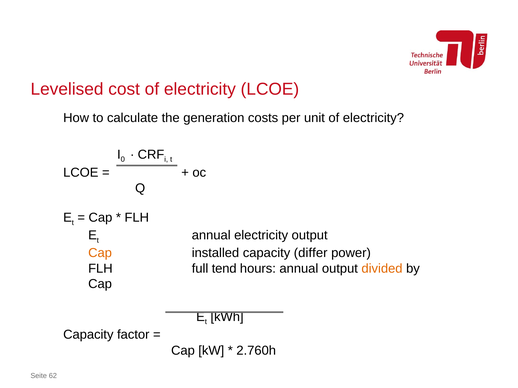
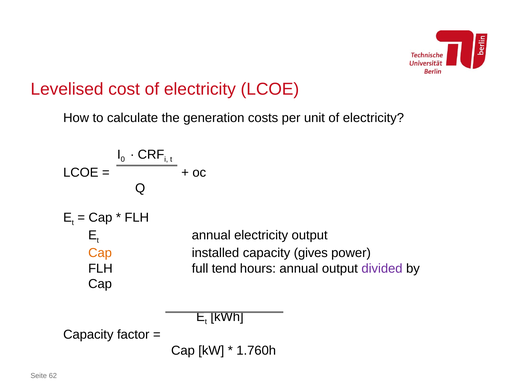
differ: differ -> gives (311, 253)
divided colour: orange -> purple (382, 269)
2.760h: 2.760h -> 1.760h (256, 351)
